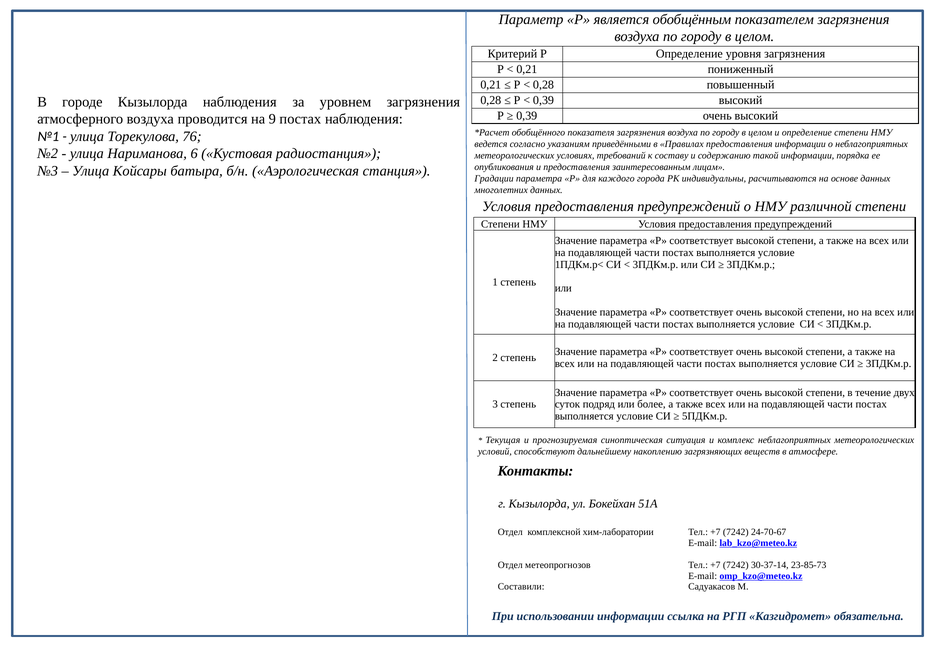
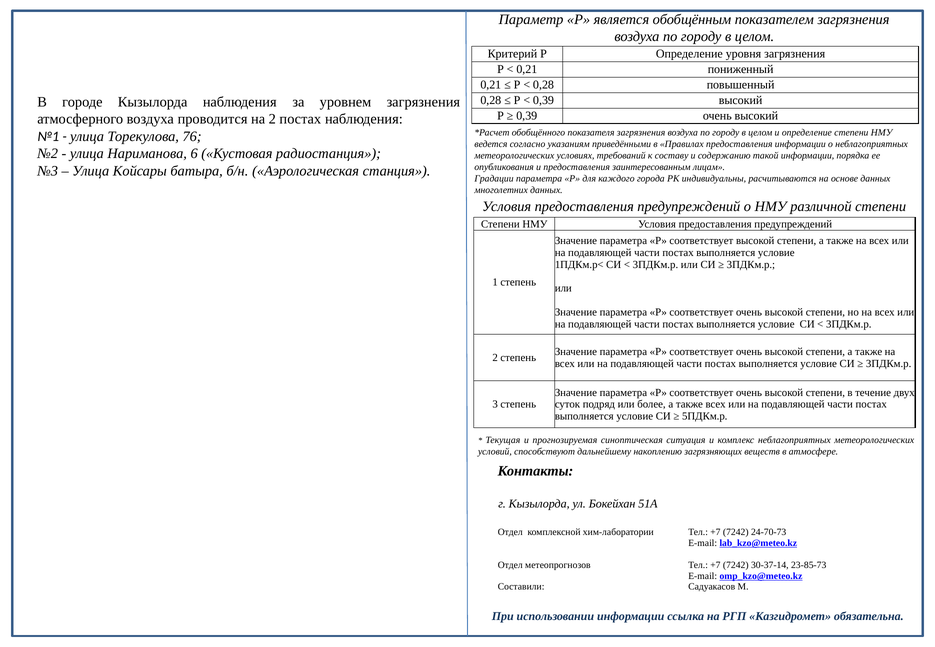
на 9: 9 -> 2 (272, 119)
24-70-67: 24-70-67 -> 24-70-73 (769, 533)
